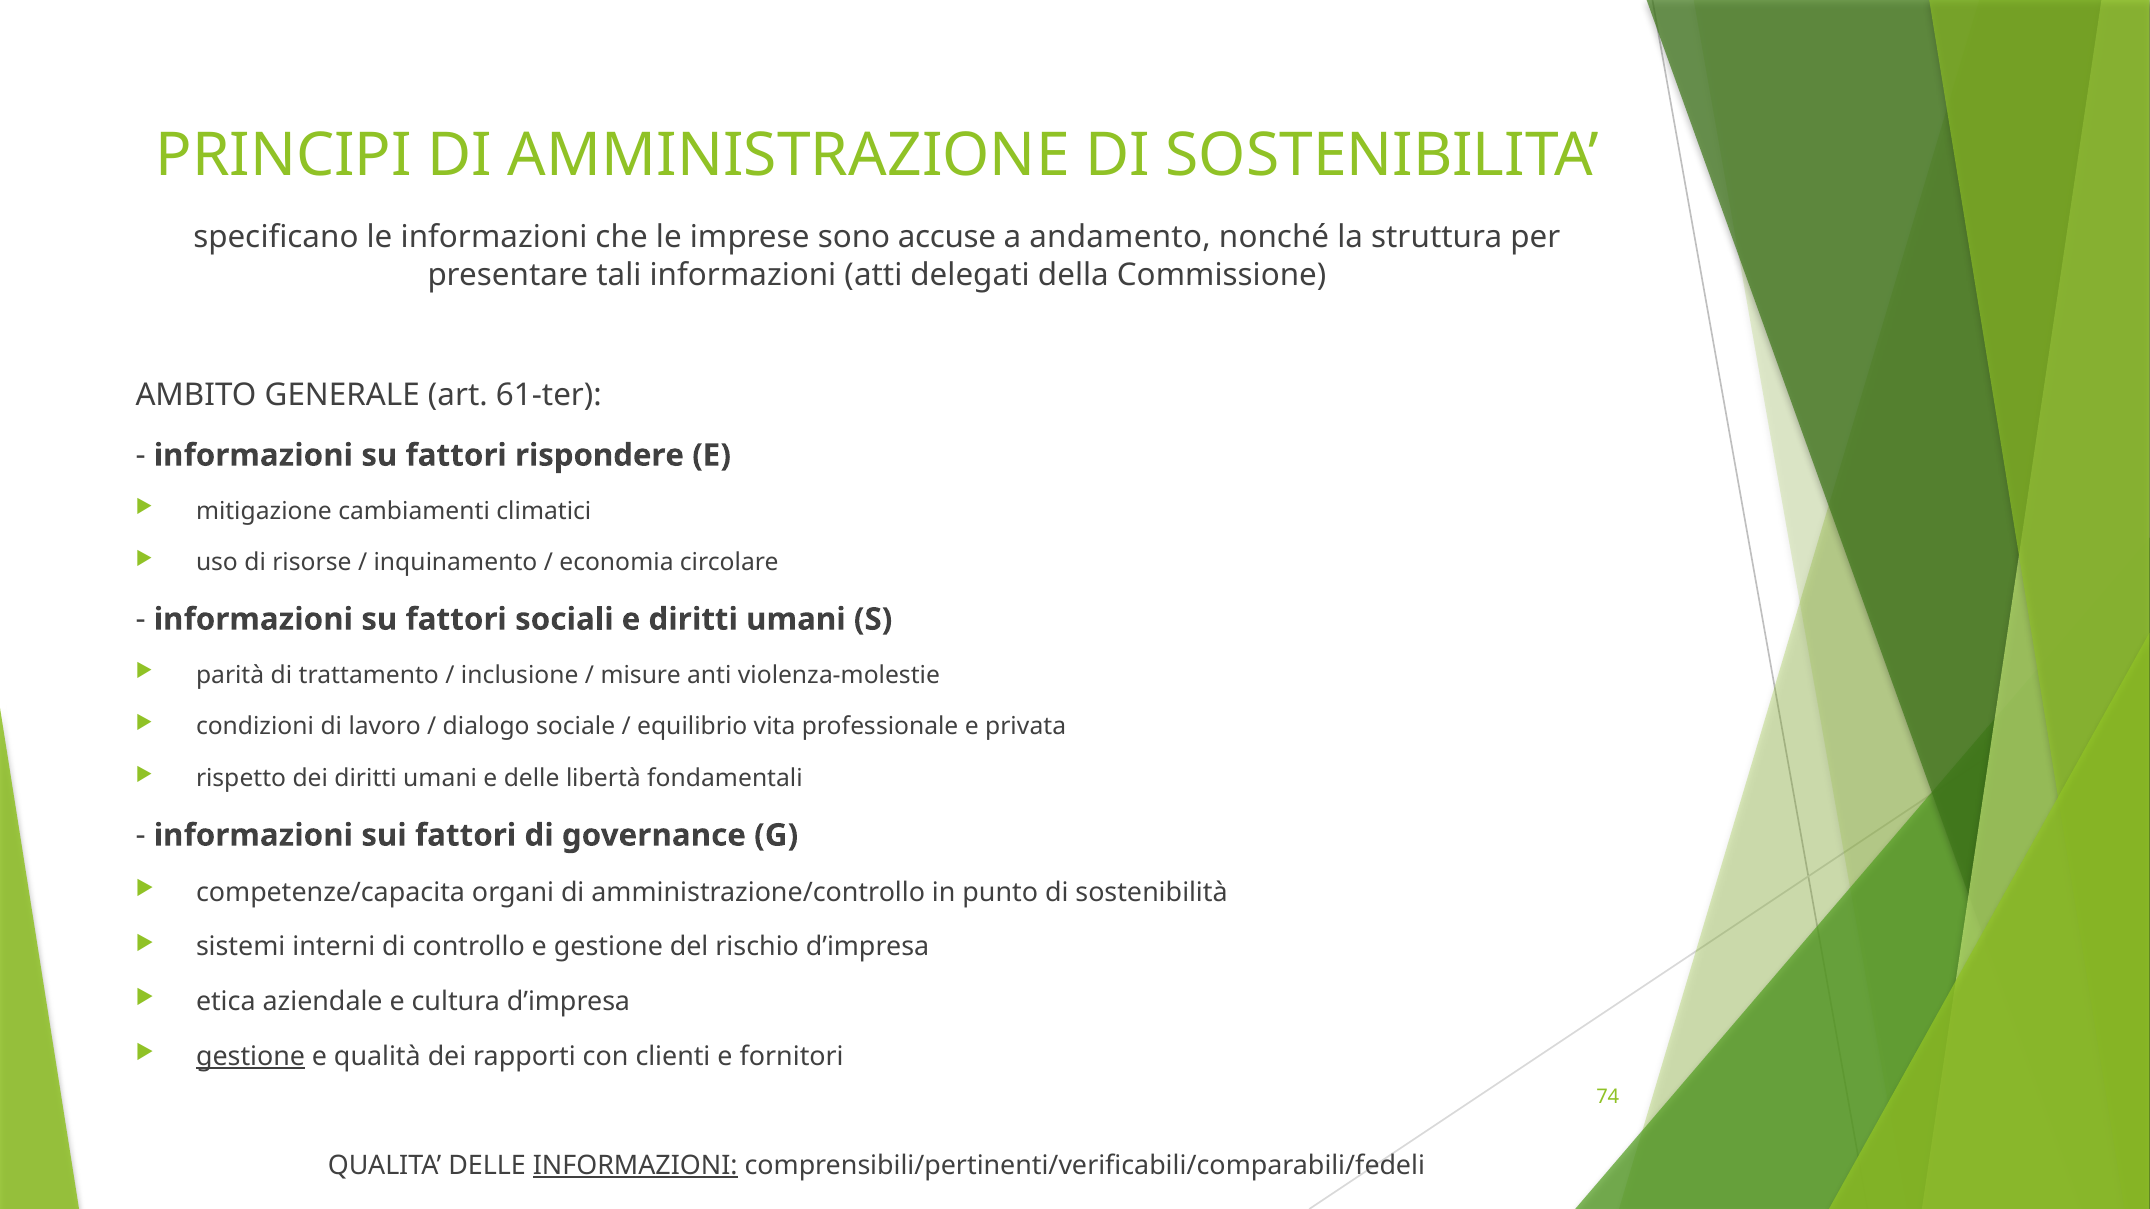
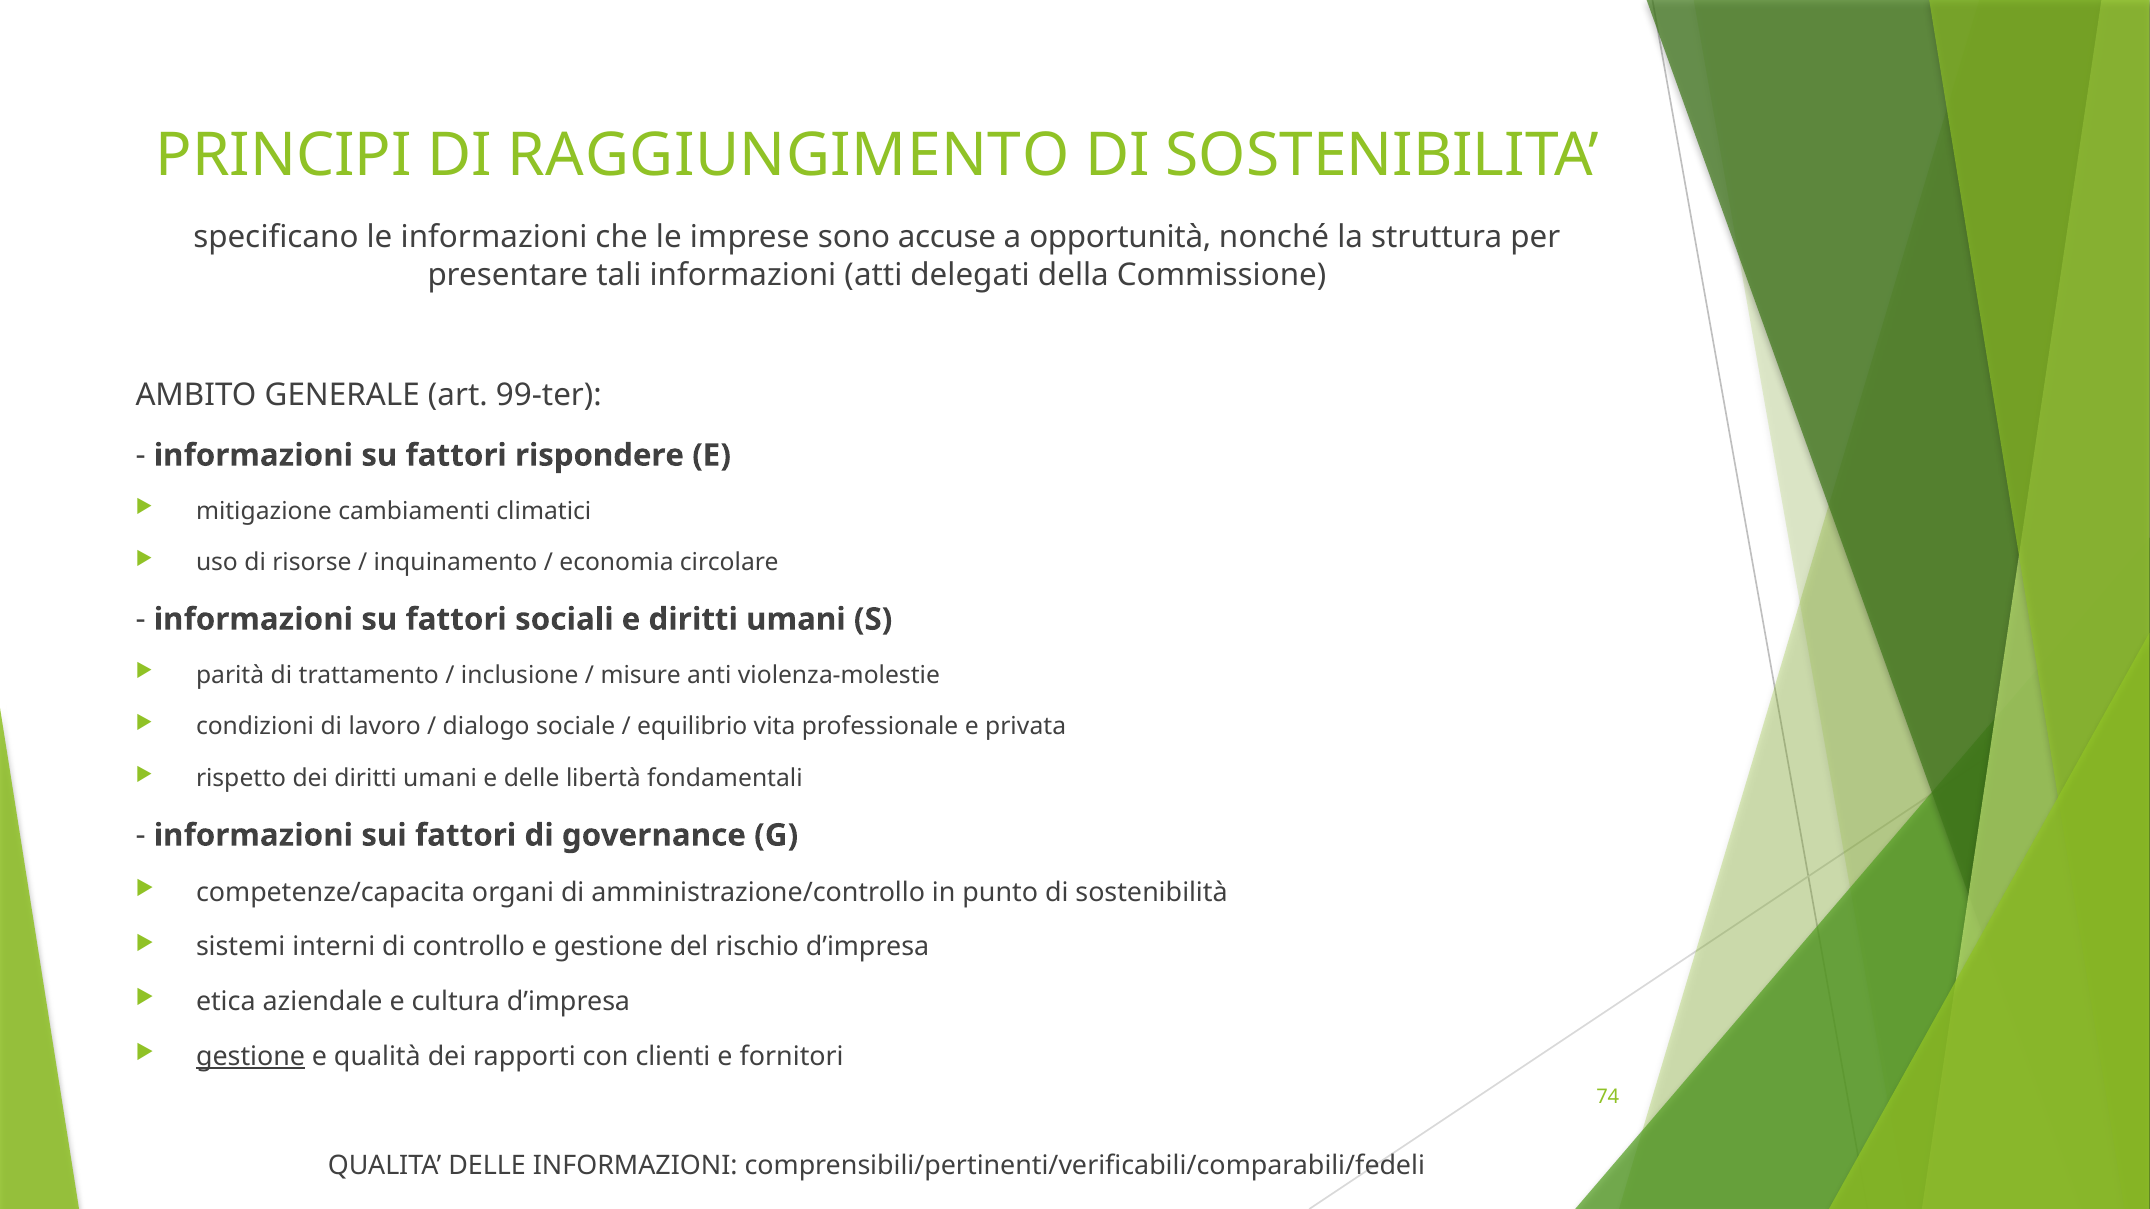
AMMINISTRAZIONE: AMMINISTRAZIONE -> RAGGIUNGIMENTO (789, 156)
andamento: andamento -> opportunità (1120, 238)
61-ter: 61-ter -> 99-ter (549, 395)
INFORMAZIONI underline: present -> none (635, 1166)
